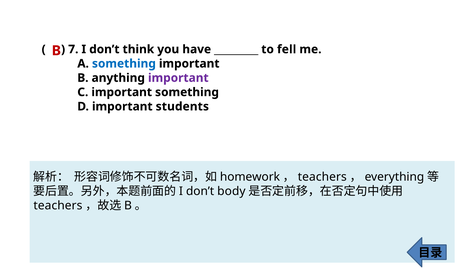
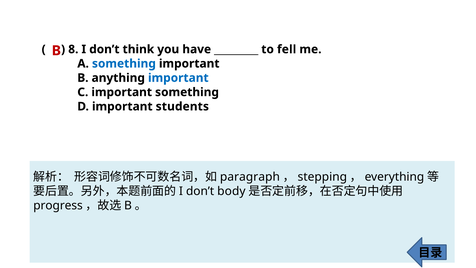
7: 7 -> 8 (73, 49)
important colour: purple -> blue (178, 78)
homework: homework -> paragraph (250, 177)
teachers: teachers -> stepping (322, 177)
teachers: teachers -> progress (58, 205)
